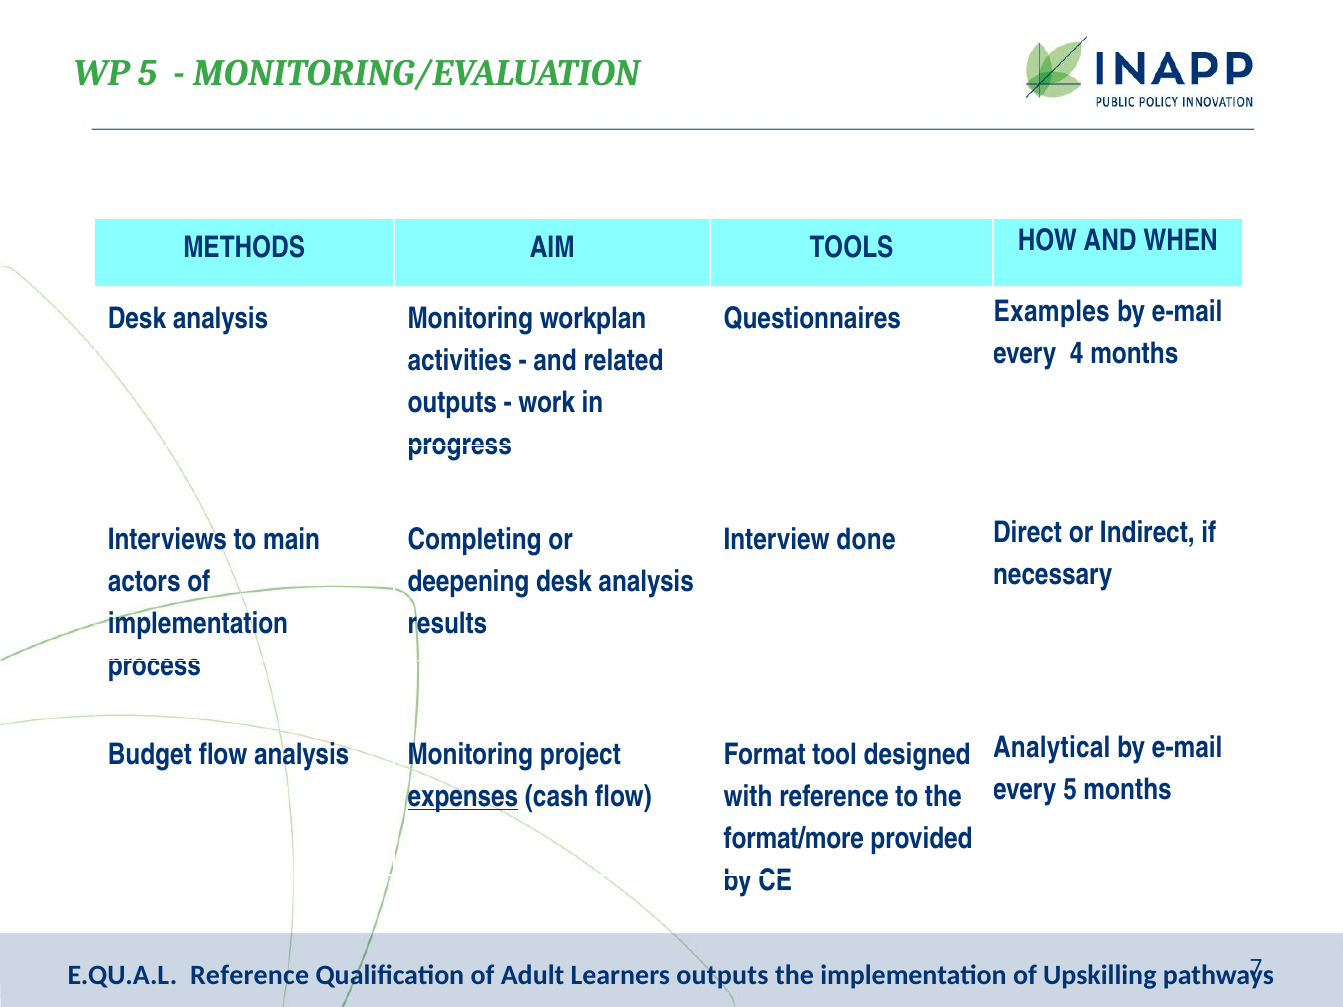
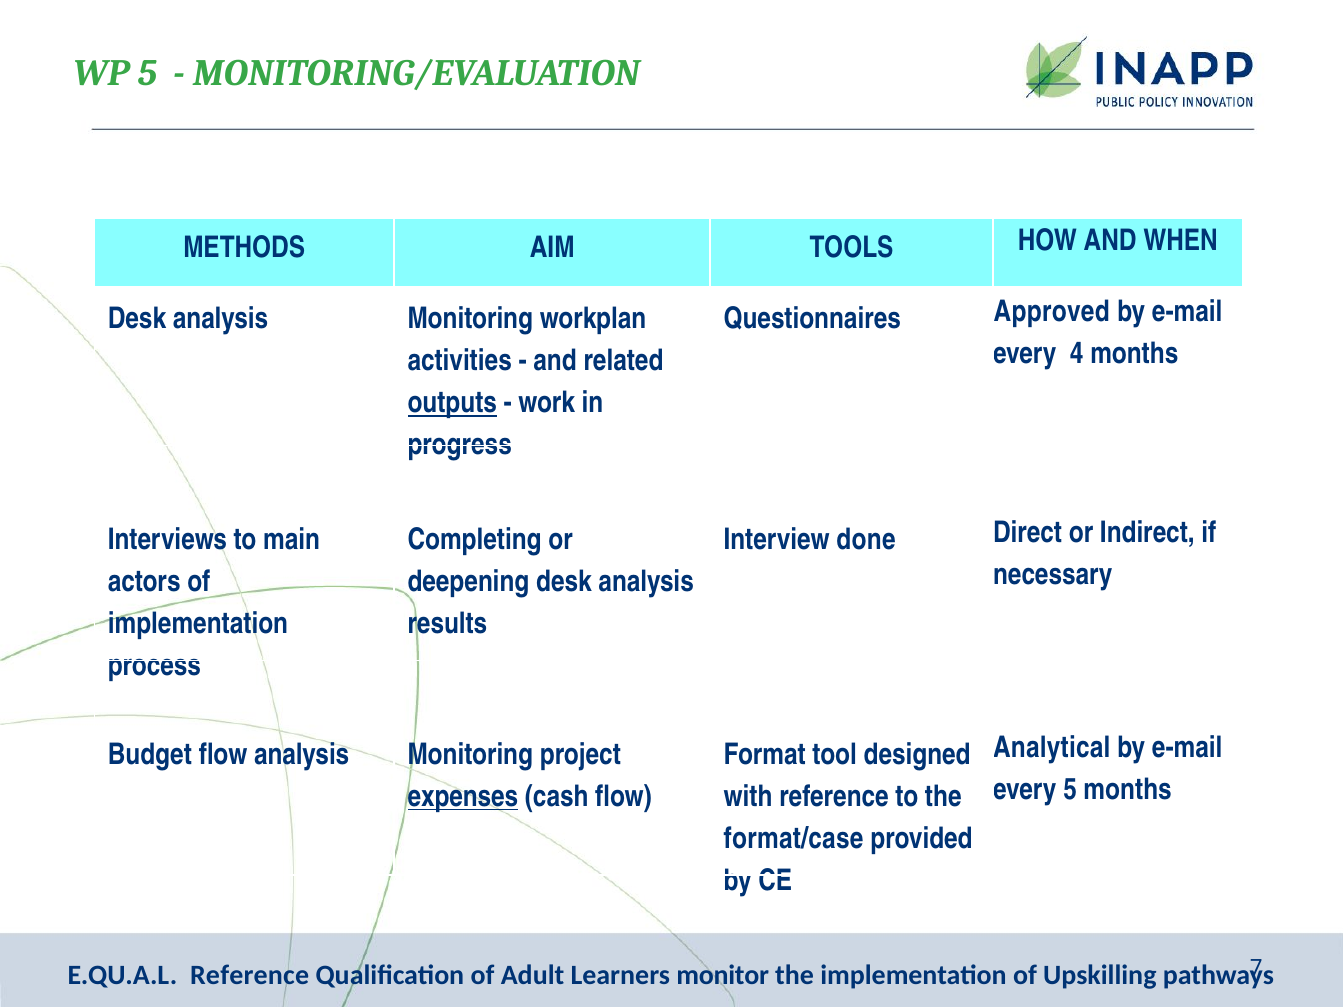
Examples: Examples -> Approved (1052, 312)
outputs underline: none -> present (452, 403)
format/more: format/more -> format/case (794, 839)
Learners outputs: outputs -> monitor (723, 975)
